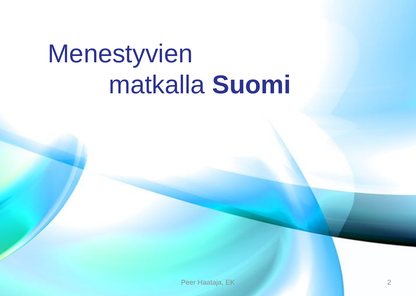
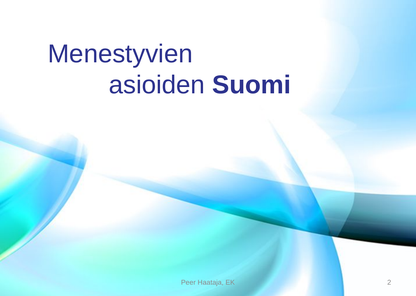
matkalla: matkalla -> asioiden (157, 85)
